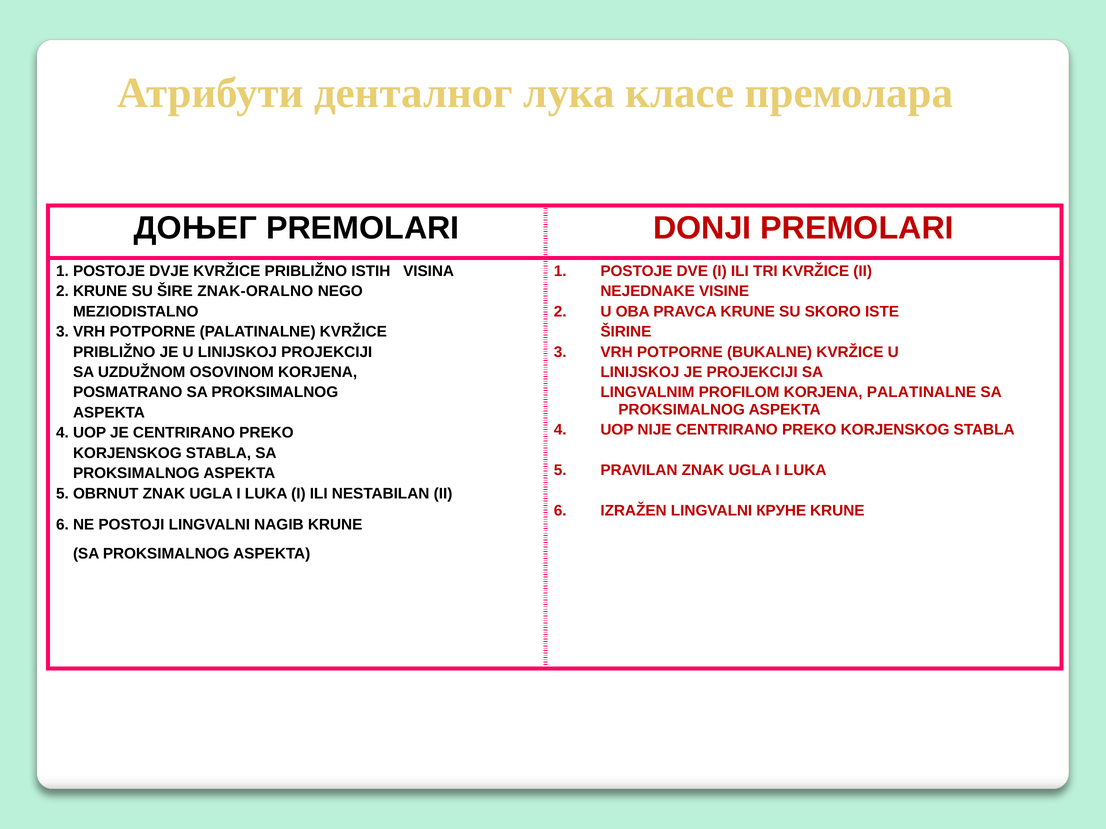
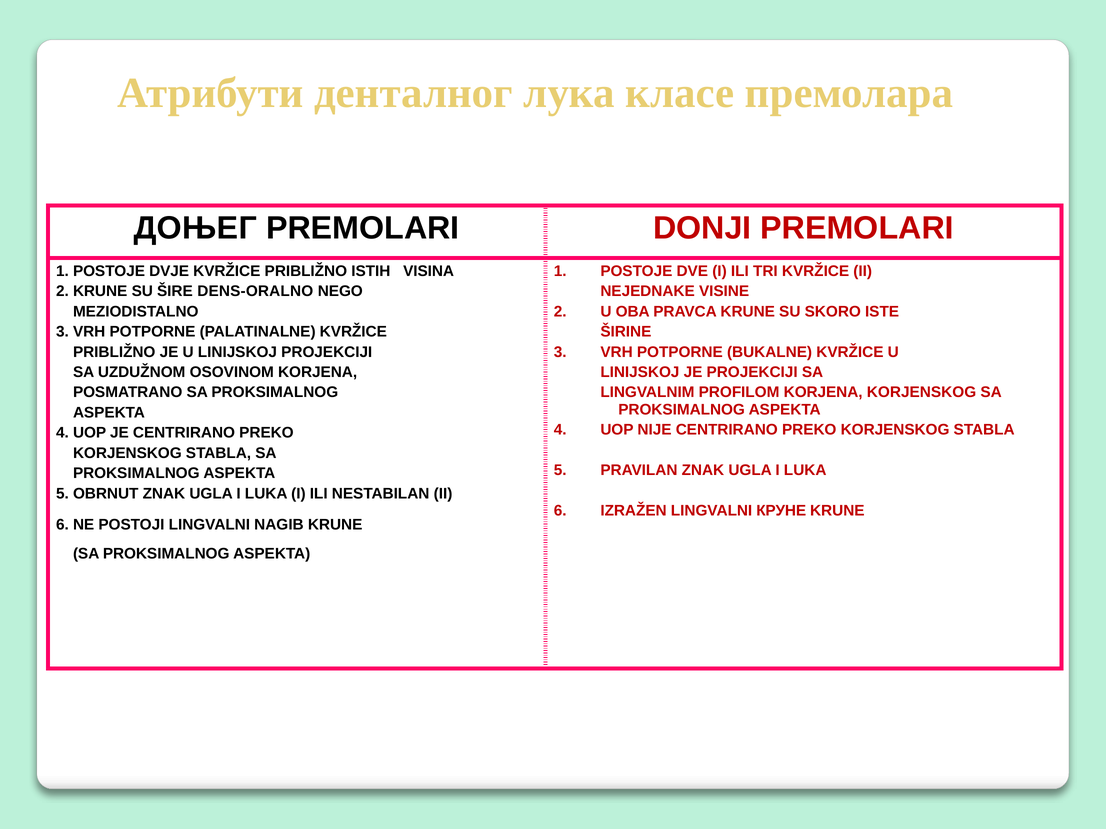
ZNAK-ORALNO: ZNAK-ORALNO -> DENS-ORALNO (255, 291)
KORJENA PALATINALNE: PALATINALNE -> KORJENSKOG (922, 393)
